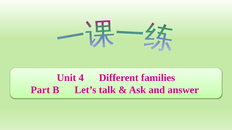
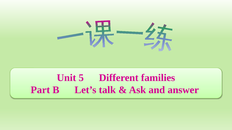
4: 4 -> 5 (81, 78)
